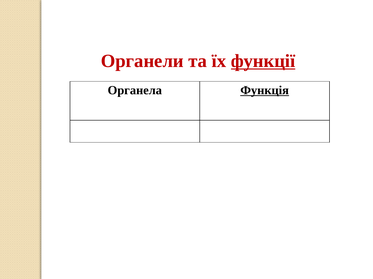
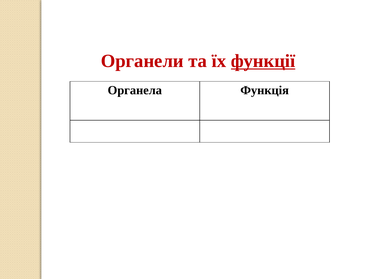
Функція underline: present -> none (265, 91)
